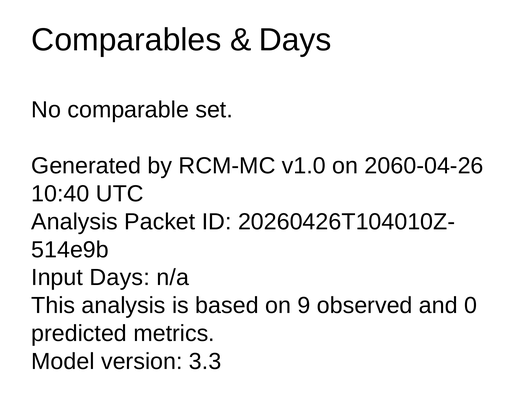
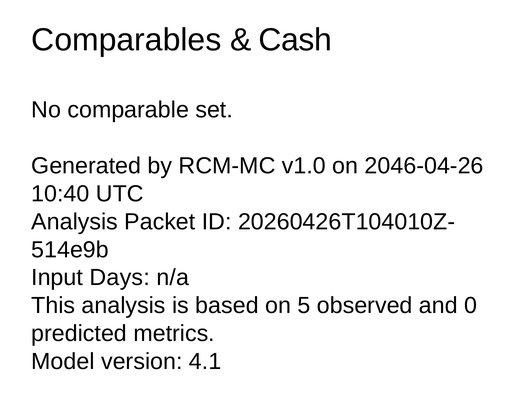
Days: Days -> Cash (295, 40)
2060-04-26: 2060-04-26 -> 2046-04-26 (424, 165)
9: 9 -> 5 (304, 305)
3.3: 3.3 -> 4.1 (205, 361)
